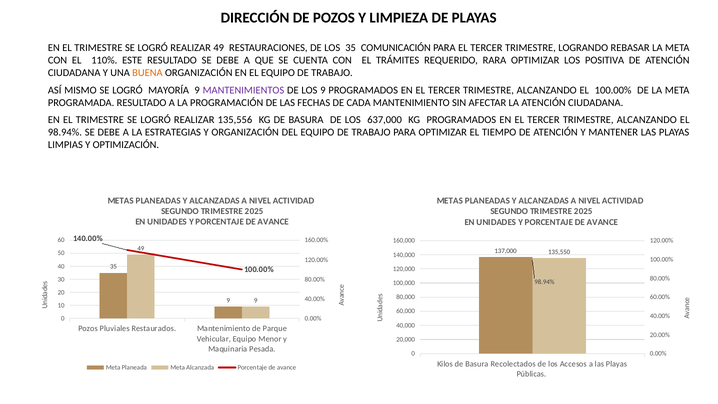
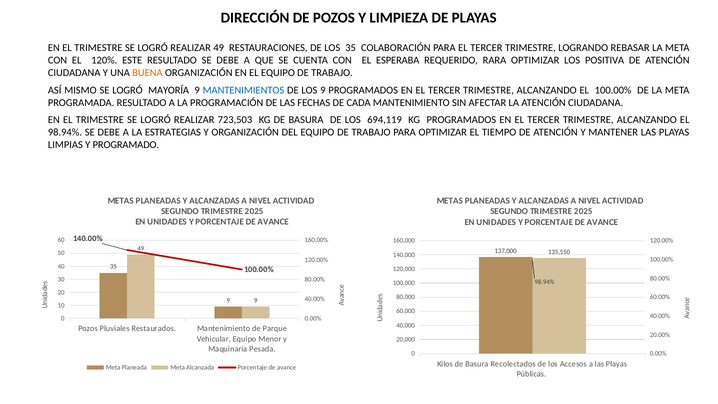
COMUNICACIÓN: COMUNICACIÓN -> COLABORACIÓN (396, 48)
110%: 110% -> 120% (104, 60)
TRÁMITES: TRÁMITES -> ESPERABA (398, 60)
MANTENIMIENTOS colour: purple -> blue (243, 90)
135,556: 135,556 -> 723,503 (235, 120)
637,000: 637,000 -> 694,119 (385, 120)
OPTIMIZACIÓN: OPTIMIZACIÓN -> PROGRAMADO (126, 145)
